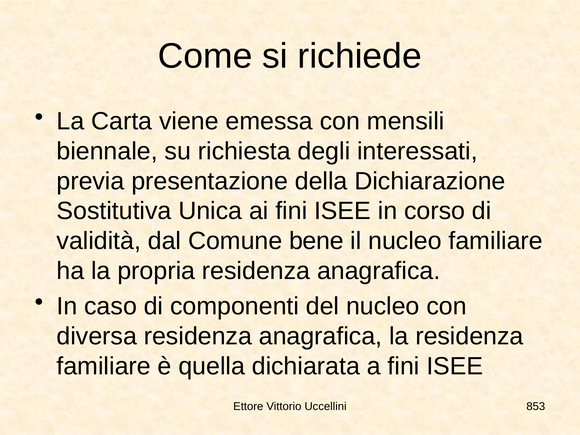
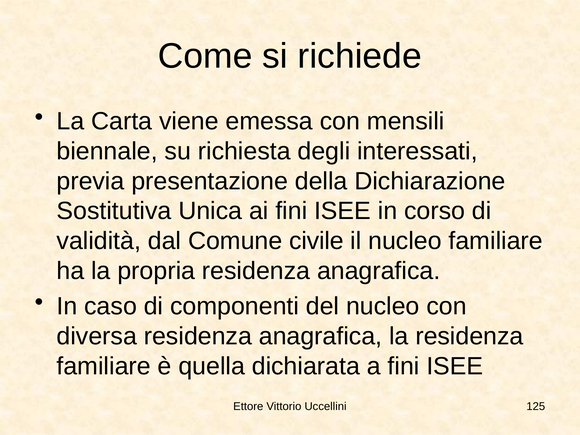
bene: bene -> civile (316, 241)
853: 853 -> 125 (536, 407)
